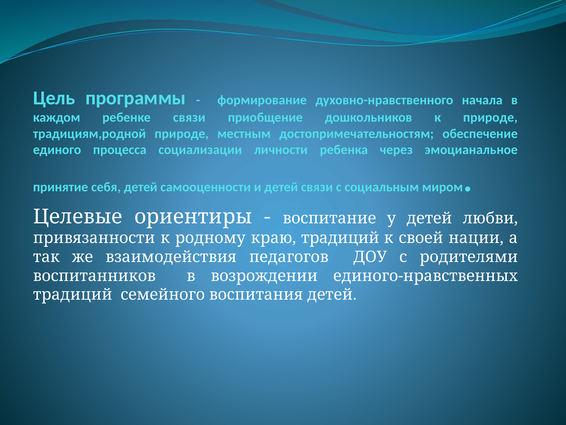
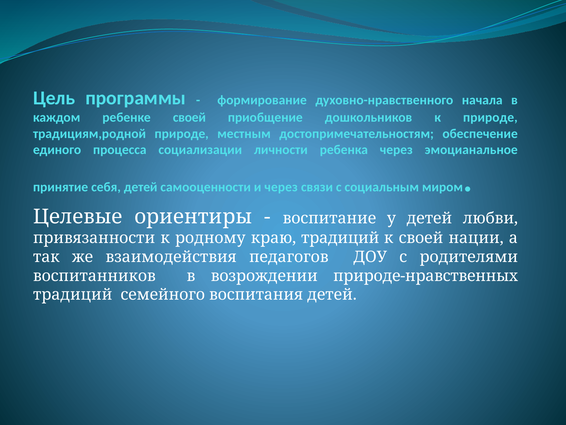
ребенке связи: связи -> своей (189, 117)
и детей: детей -> через (281, 187)
единого-нравственных: единого-нравственных -> природе-нравственных (426, 275)
